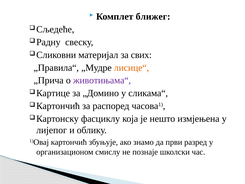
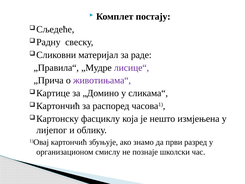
ближег: ближег -> постају (153, 16)
свих: свих -> раде (141, 55)
лисице“ colour: orange -> purple (131, 68)
